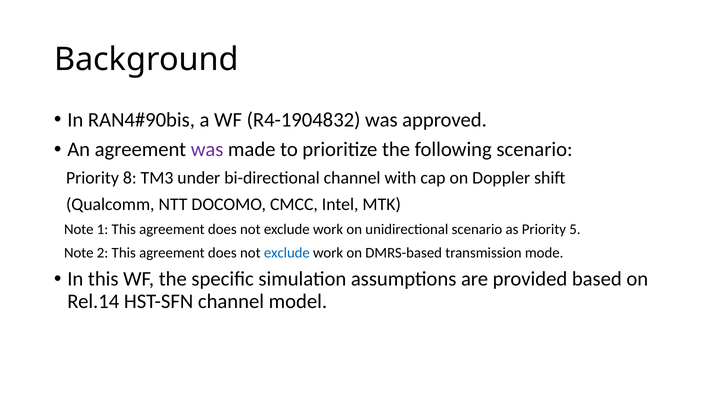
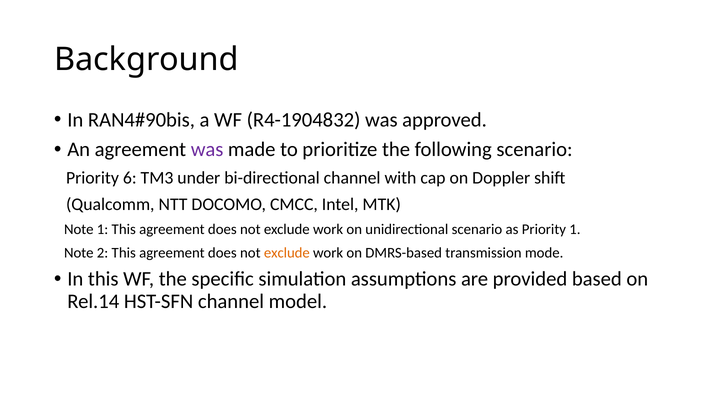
8: 8 -> 6 (130, 178)
Priority 5: 5 -> 1 (575, 229)
exclude colour: blue -> orange (287, 253)
